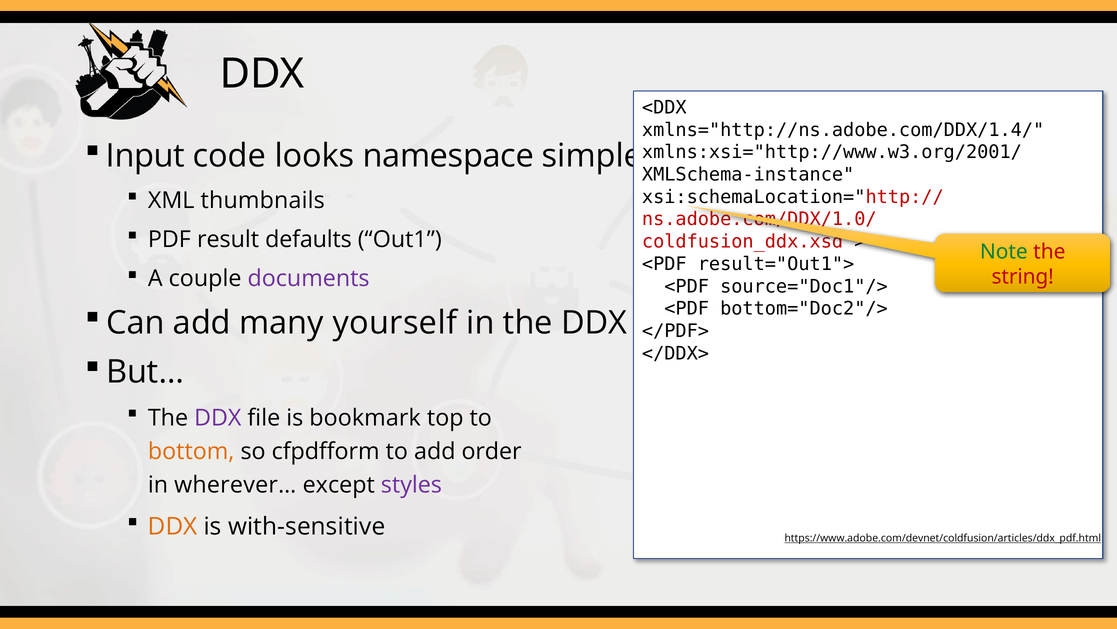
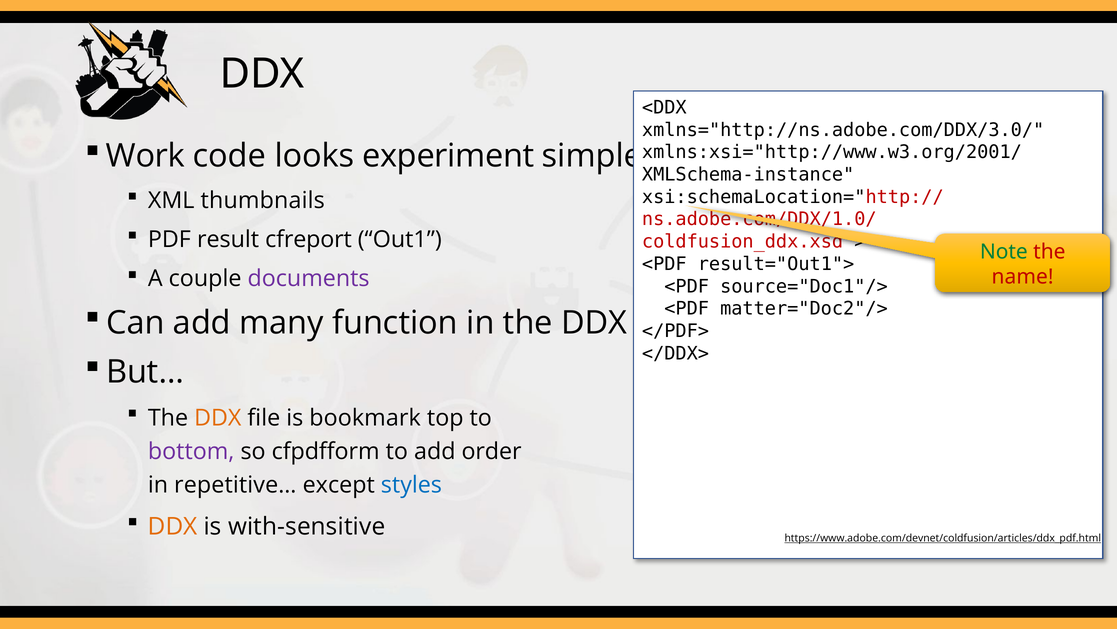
xmlns="http://ns.adobe.com/DDX/1.4/: xmlns="http://ns.adobe.com/DDX/1.4/ -> xmlns="http://ns.adobe.com/DDX/3.0/ (843, 130)
Input: Input -> Work (145, 156)
namespace: namespace -> experiment (448, 156)
defaults: defaults -> cfreport (309, 239)
string: string -> name (1023, 277)
bottom="Doc2"/>: bottom="Doc2"/> -> matter="Doc2"/> (804, 308)
yourself: yourself -> function (395, 322)
DDX colour: purple -> orange (218, 418)
bottom colour: orange -> purple (191, 451)
wherever…: wherever… -> repetitive… (235, 485)
styles colour: purple -> blue (411, 485)
